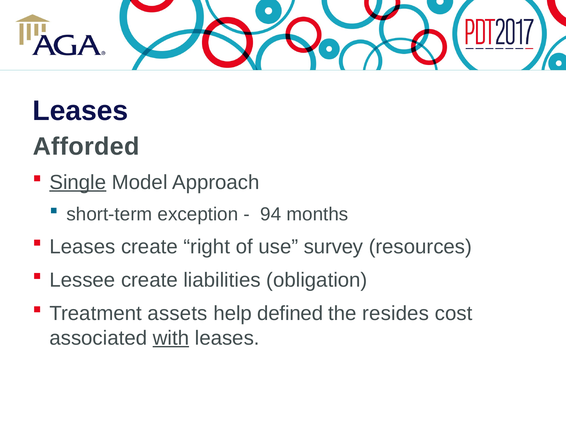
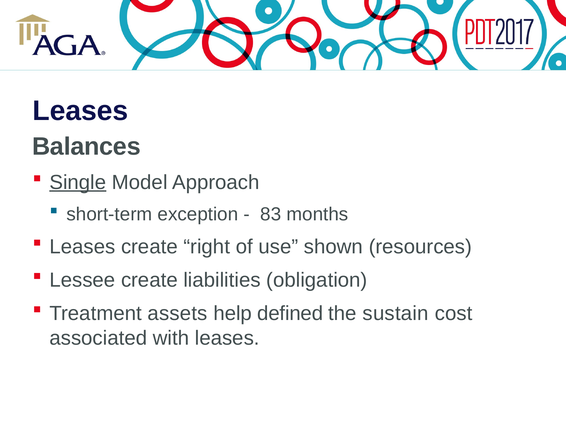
Afforded: Afforded -> Balances (86, 147)
94: 94 -> 83 (271, 215)
survey: survey -> shown (333, 247)
resides: resides -> sustain (396, 314)
with underline: present -> none (171, 338)
